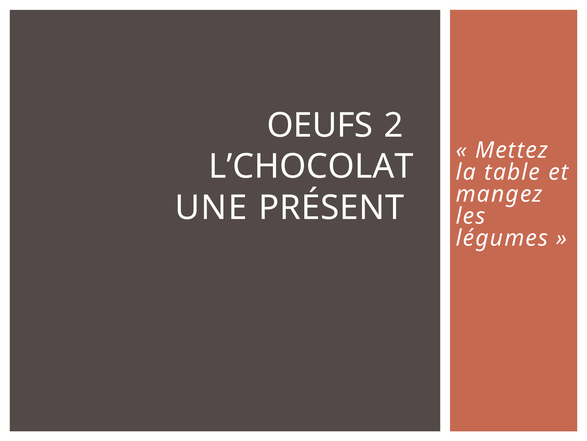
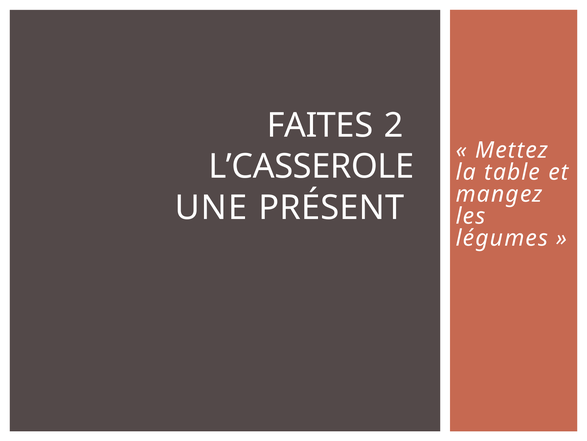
OEUFS: OEUFS -> FAITES (320, 125)
L’CHOCOLAT: L’CHOCOLAT -> L’CASSEROLE (311, 166)
